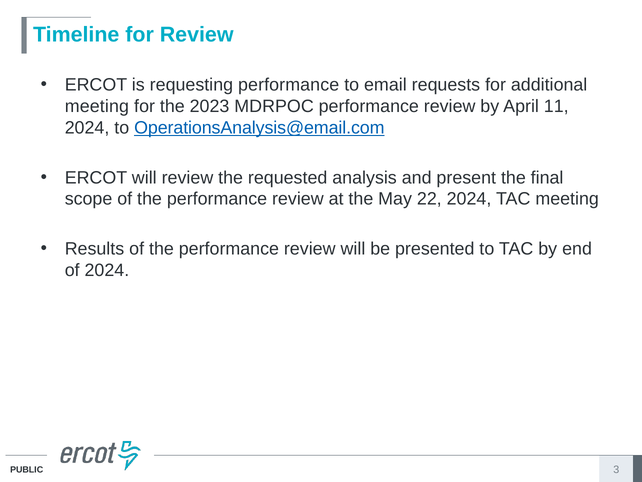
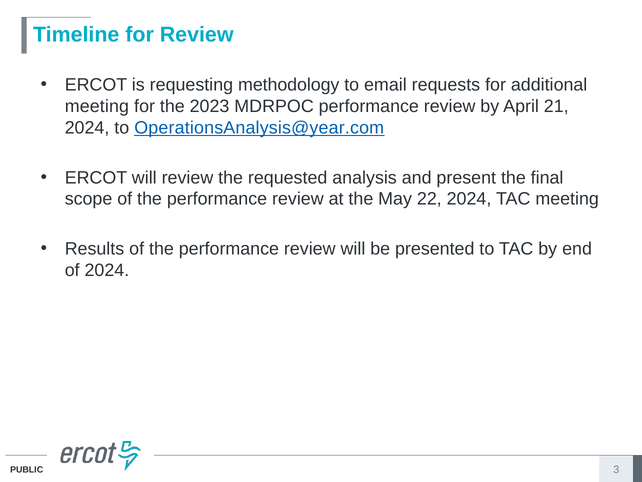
requesting performance: performance -> methodology (289, 85)
11: 11 -> 21 (556, 106)
OperationsAnalysis@email.com: OperationsAnalysis@email.com -> OperationsAnalysis@year.com (259, 128)
